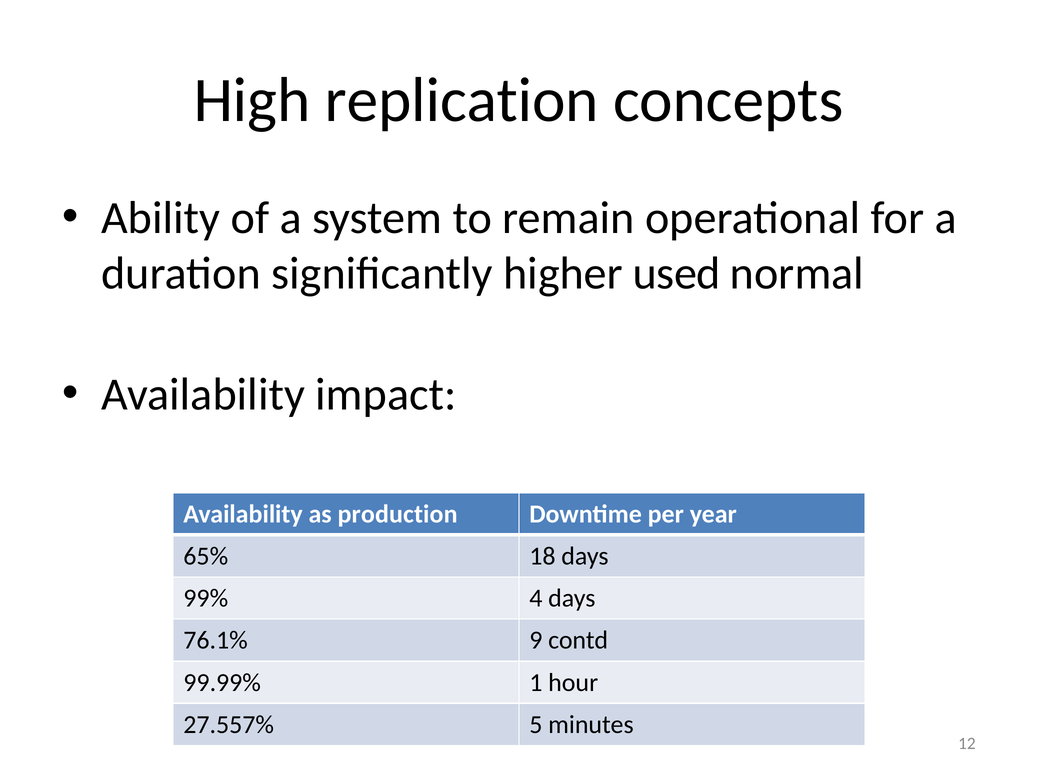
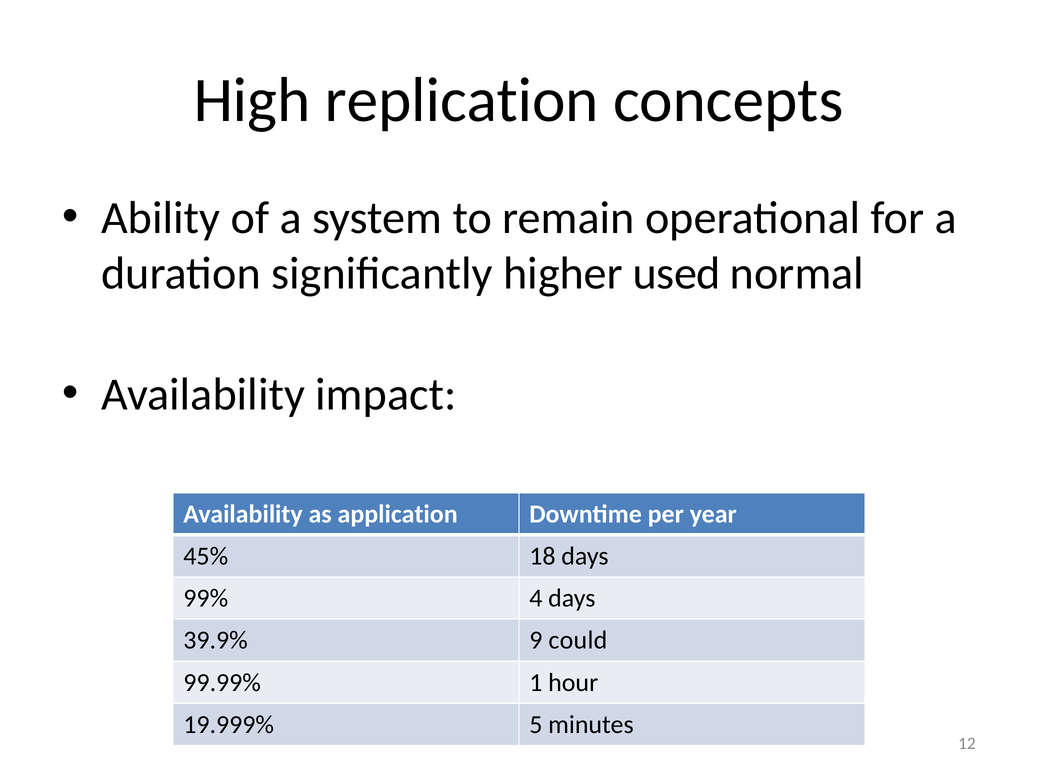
production: production -> application (398, 514)
65%: 65% -> 45% (206, 556)
76.1%: 76.1% -> 39.9% (216, 640)
contd: contd -> could (578, 640)
27.557%: 27.557% -> 19.999% (229, 724)
